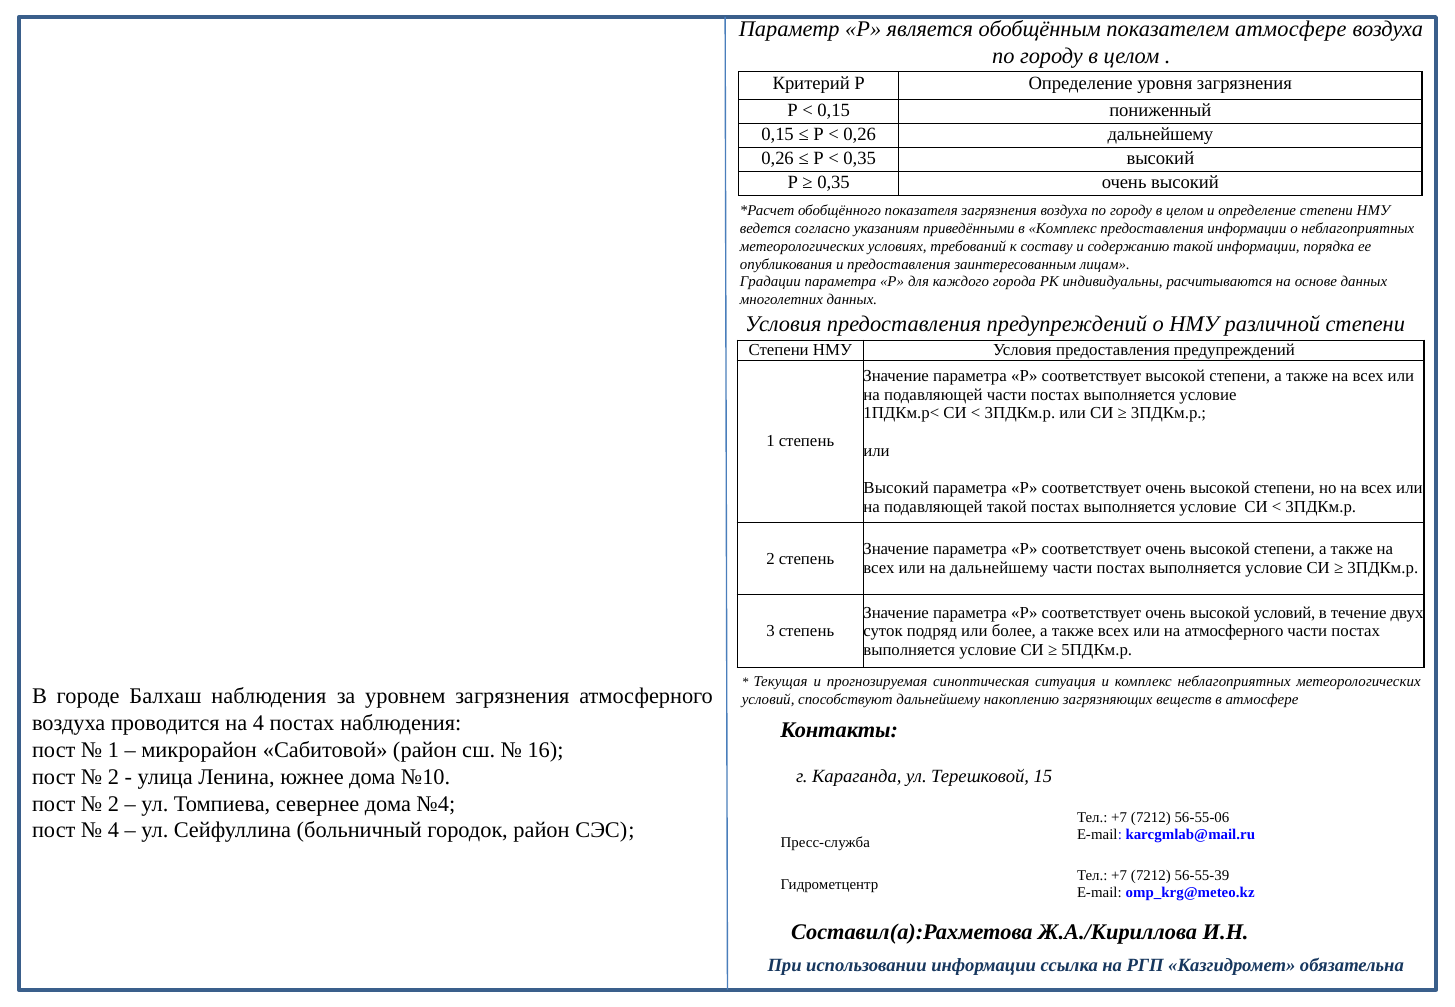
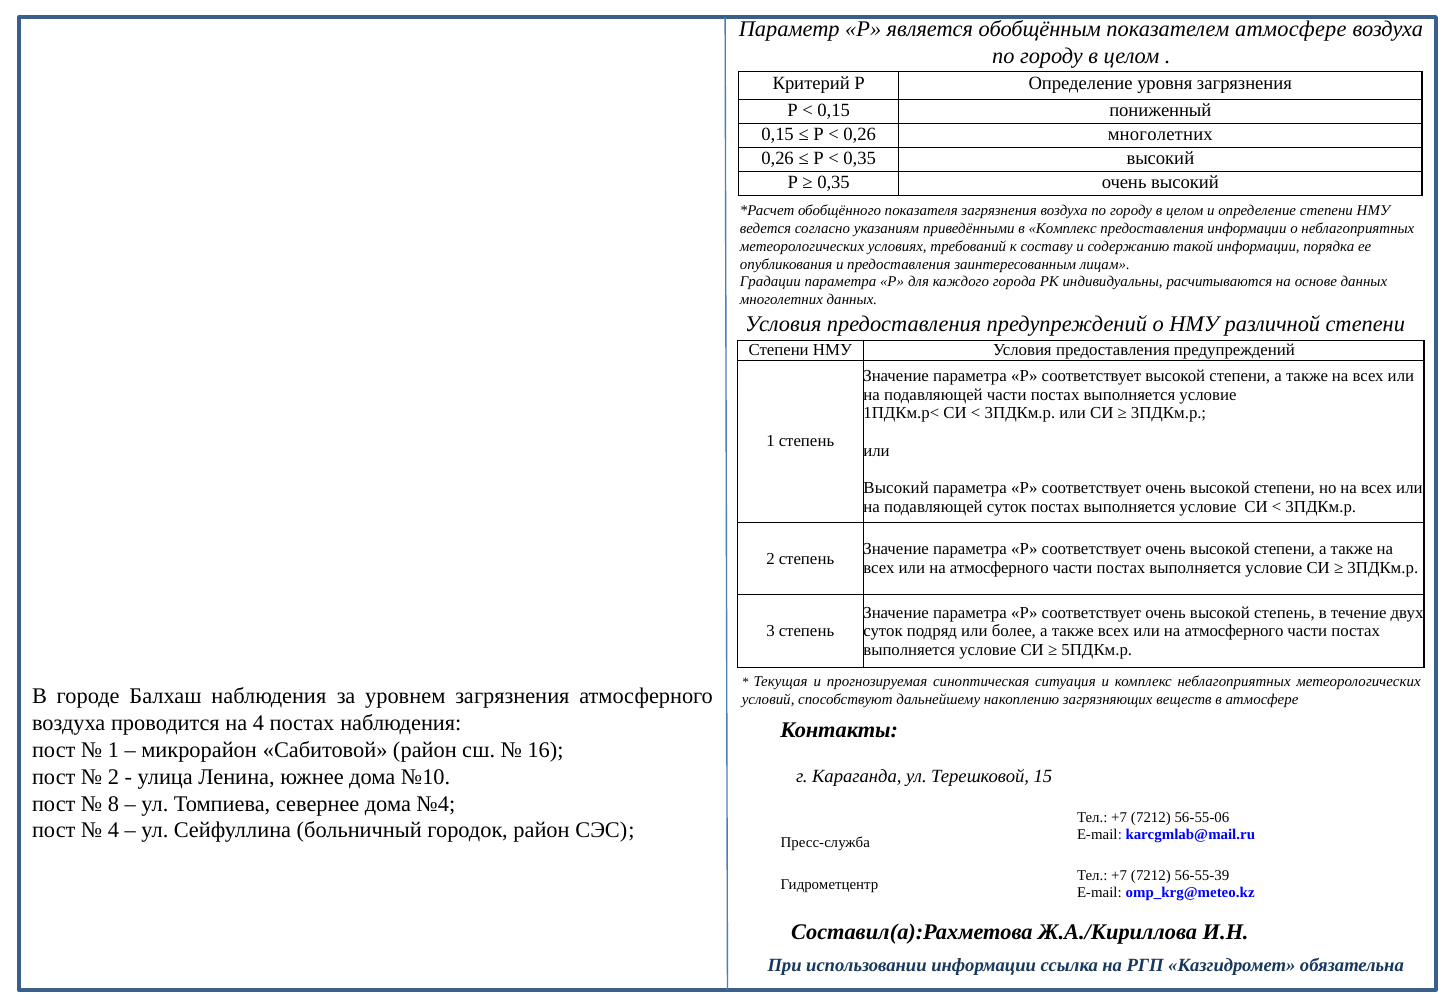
0,26 дальнейшему: дальнейшему -> многолетних (1160, 135)
подавляющей такой: такой -> суток (1007, 507)
дальнейшему: дальнейшему -> атмосферного (999, 568)
высокой условий: условий -> степень (1284, 613)
2: 2 -> 8 (113, 804)
